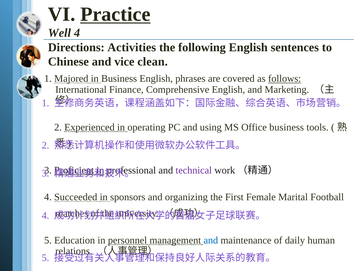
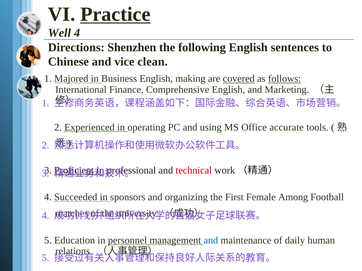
Activities: Activities -> Shenzhen (132, 47)
phrases: phrases -> making (190, 79)
covered underline: none -> present (239, 79)
Office business: business -> accurate (287, 127)
technical colour: purple -> red (194, 171)
Marital: Marital -> Among (293, 198)
